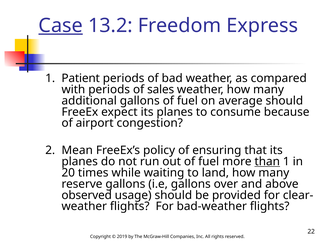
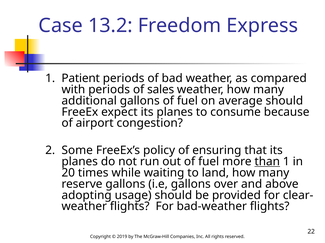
Case underline: present -> none (61, 26)
Mean: Mean -> Some (77, 151)
observed: observed -> adopting (87, 196)
